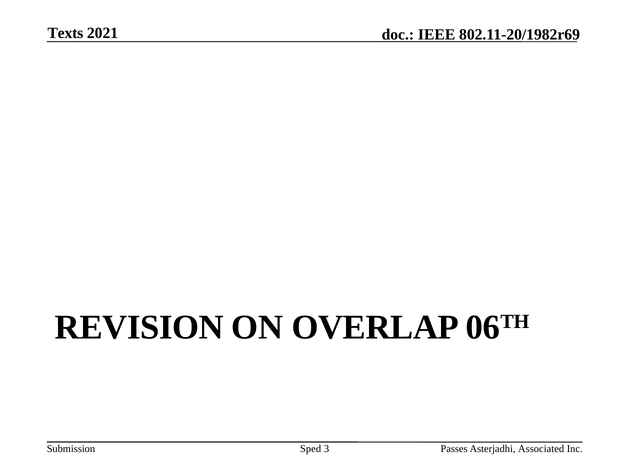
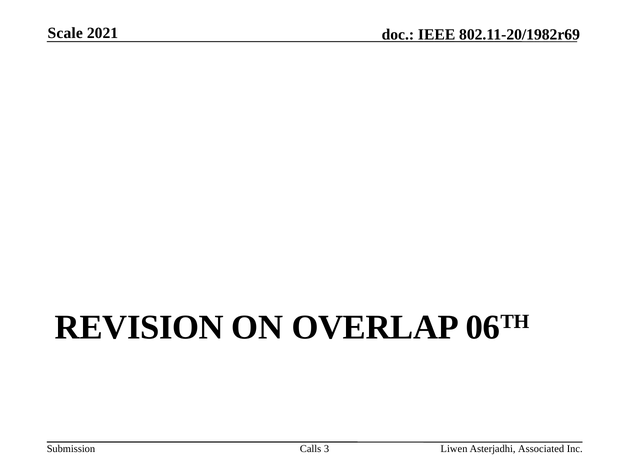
Texts: Texts -> Scale (65, 33)
Sped: Sped -> Calls (311, 449)
Passes: Passes -> Liwen (454, 449)
